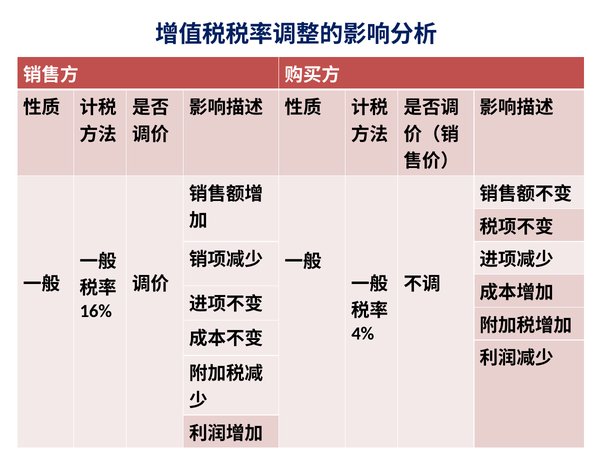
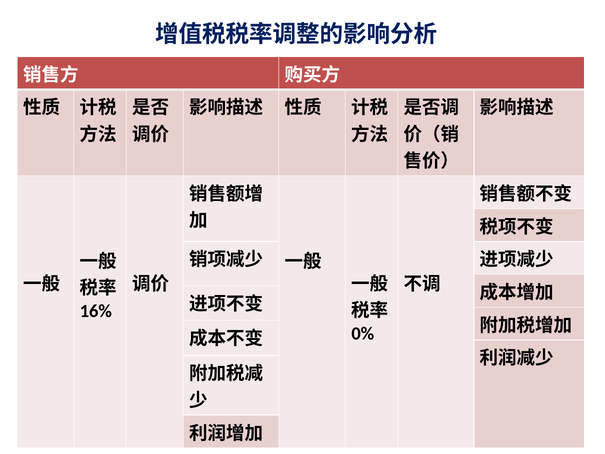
4%: 4% -> 0% (363, 334)
